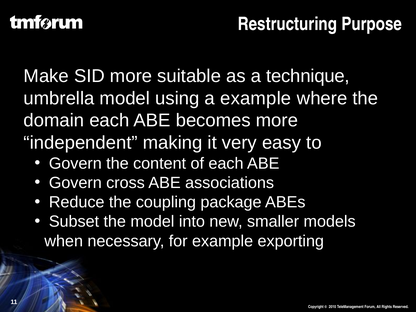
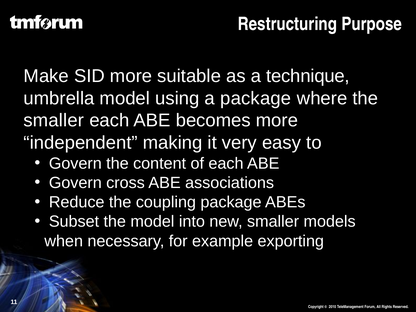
a example: example -> package (256, 98)
domain: domain -> smaller (54, 121)
